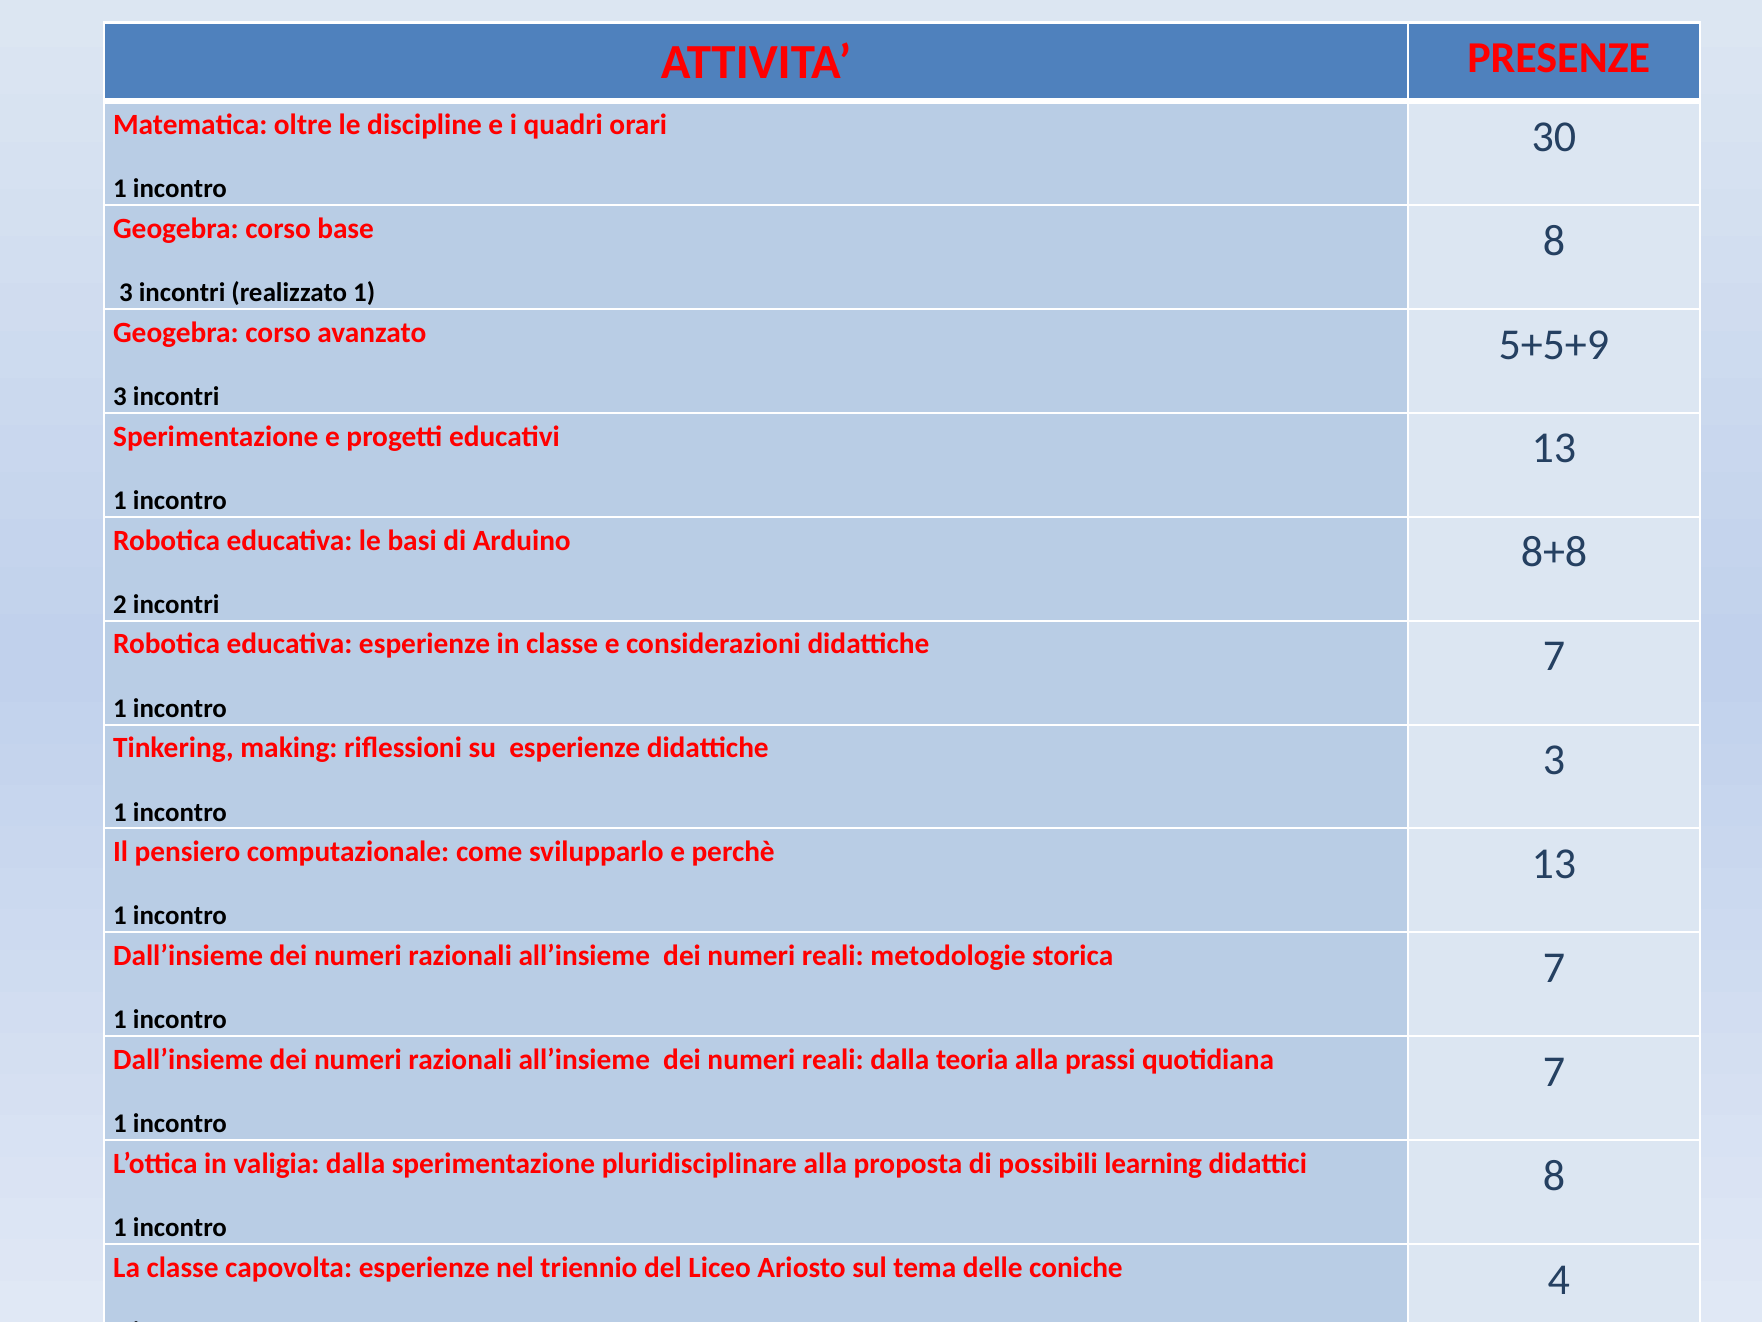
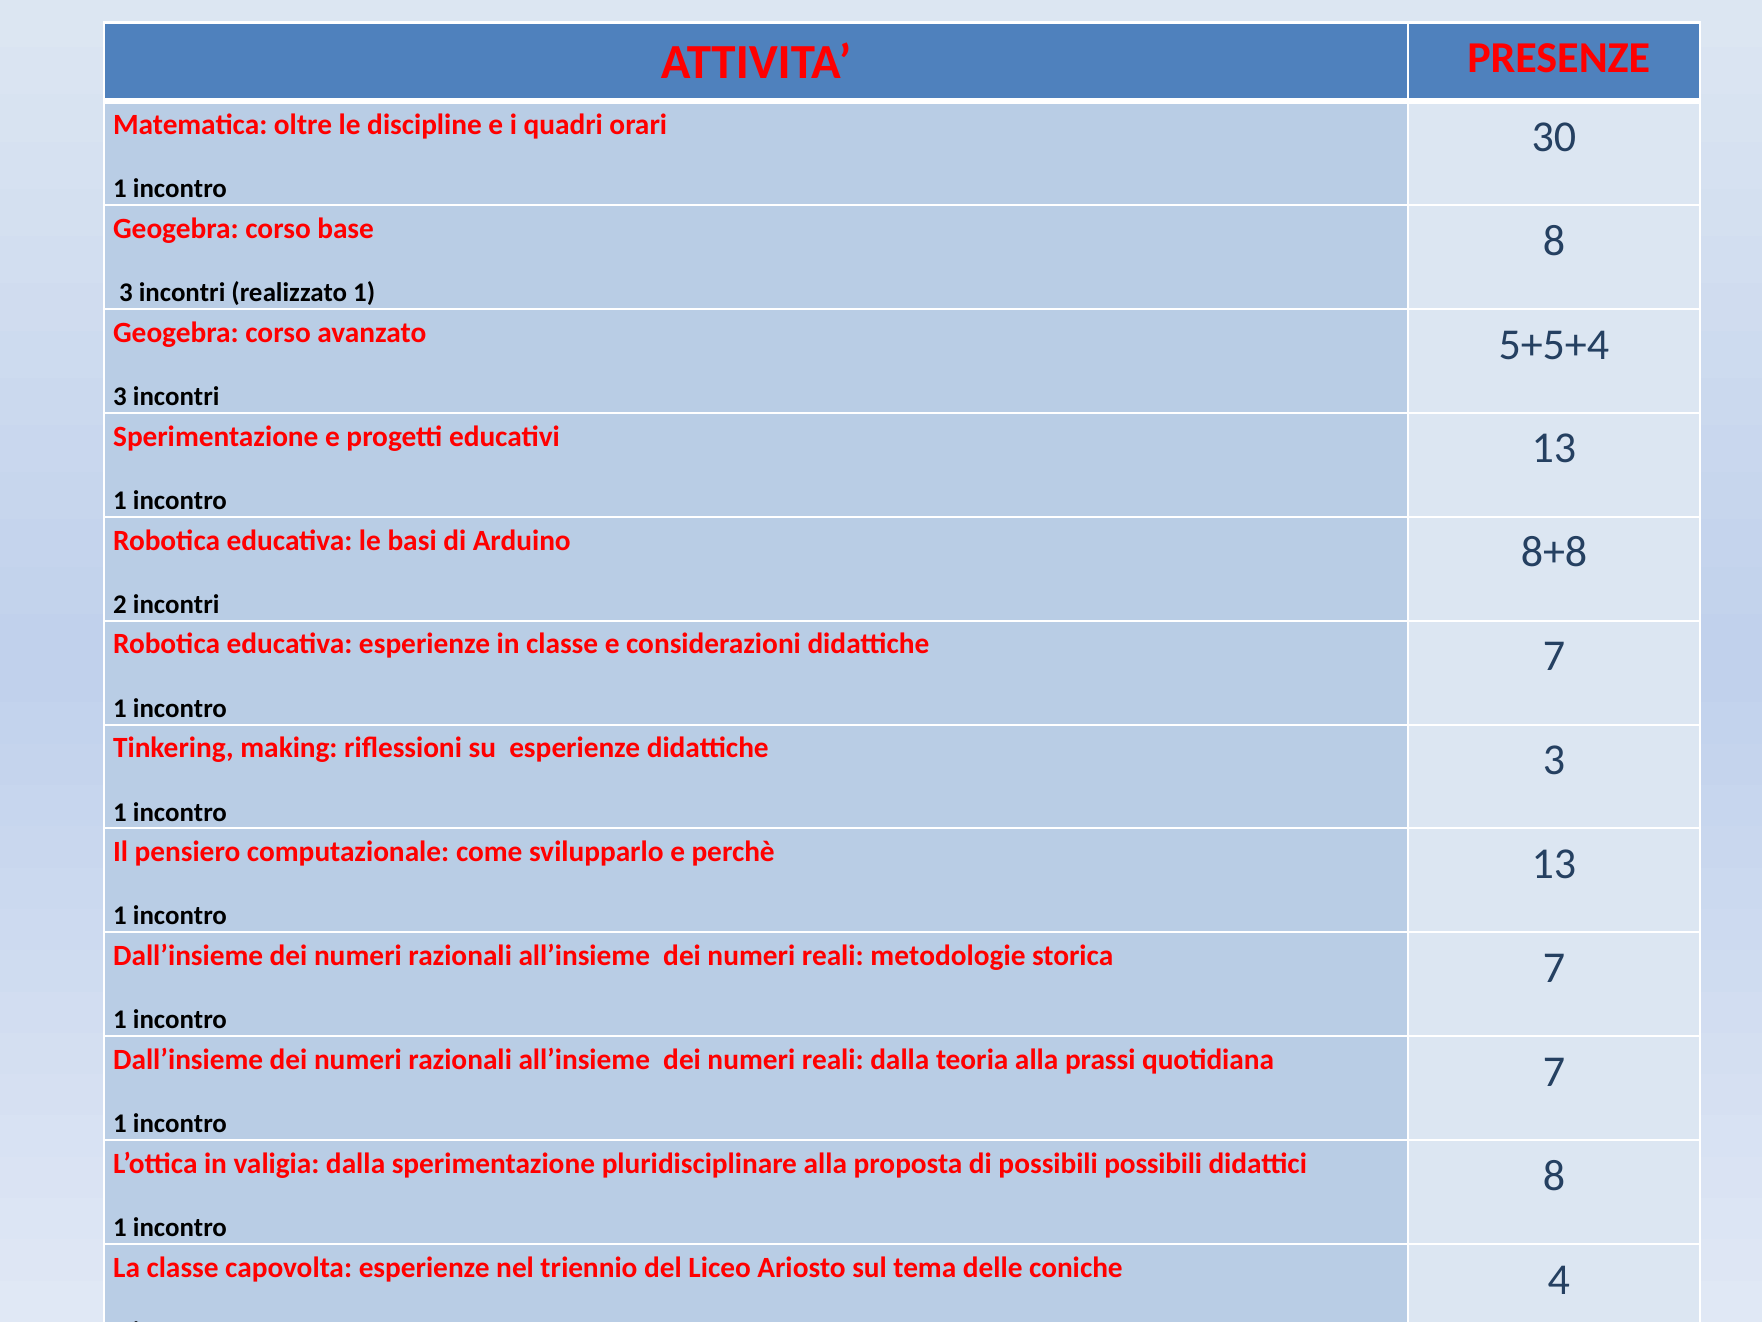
5+5+9: 5+5+9 -> 5+5+4 (1554, 344)
possibili learning: learning -> possibili (1153, 1163)
